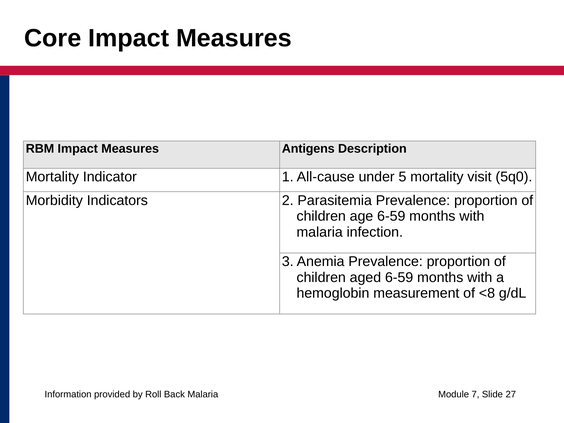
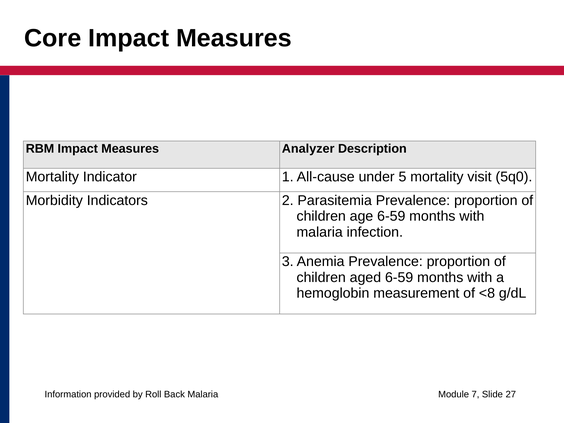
Antigens: Antigens -> Analyzer (308, 149)
